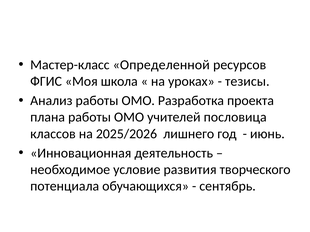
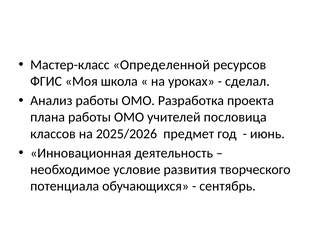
тезисы: тезисы -> сделал (247, 82)
лишнего: лишнего -> предмет (189, 134)
